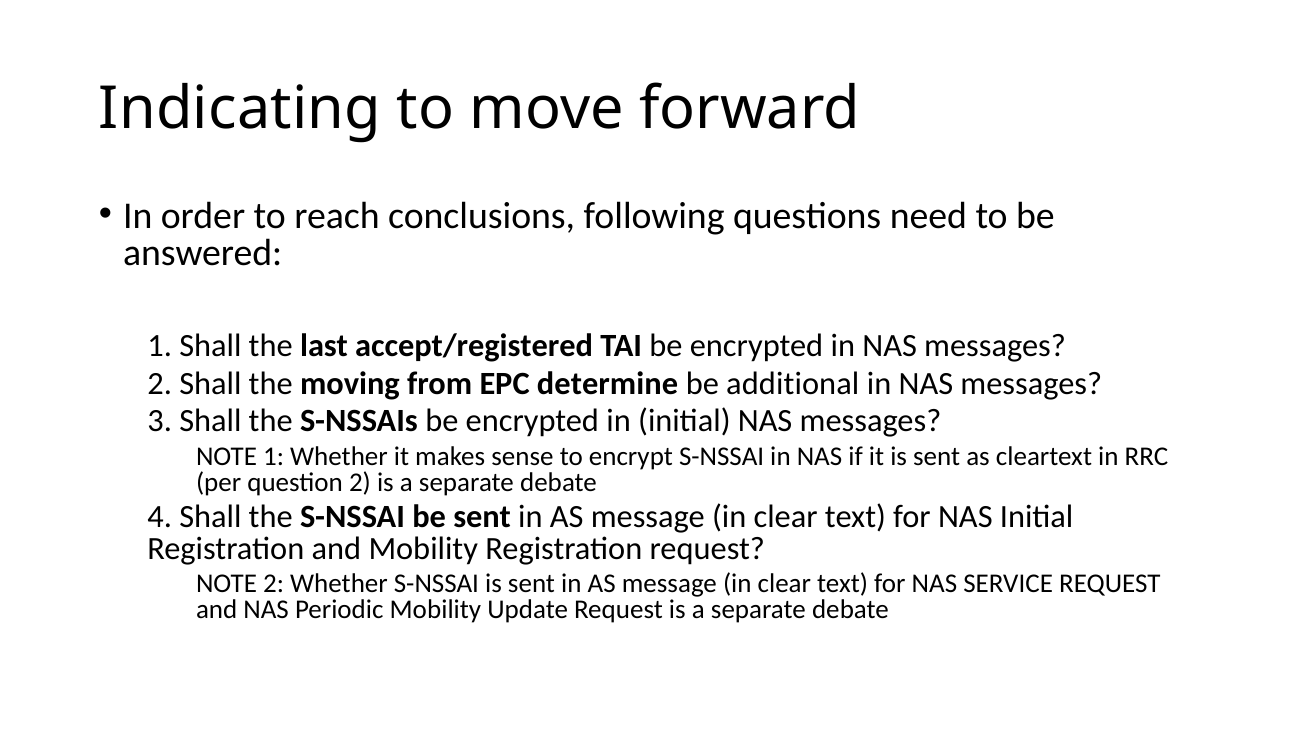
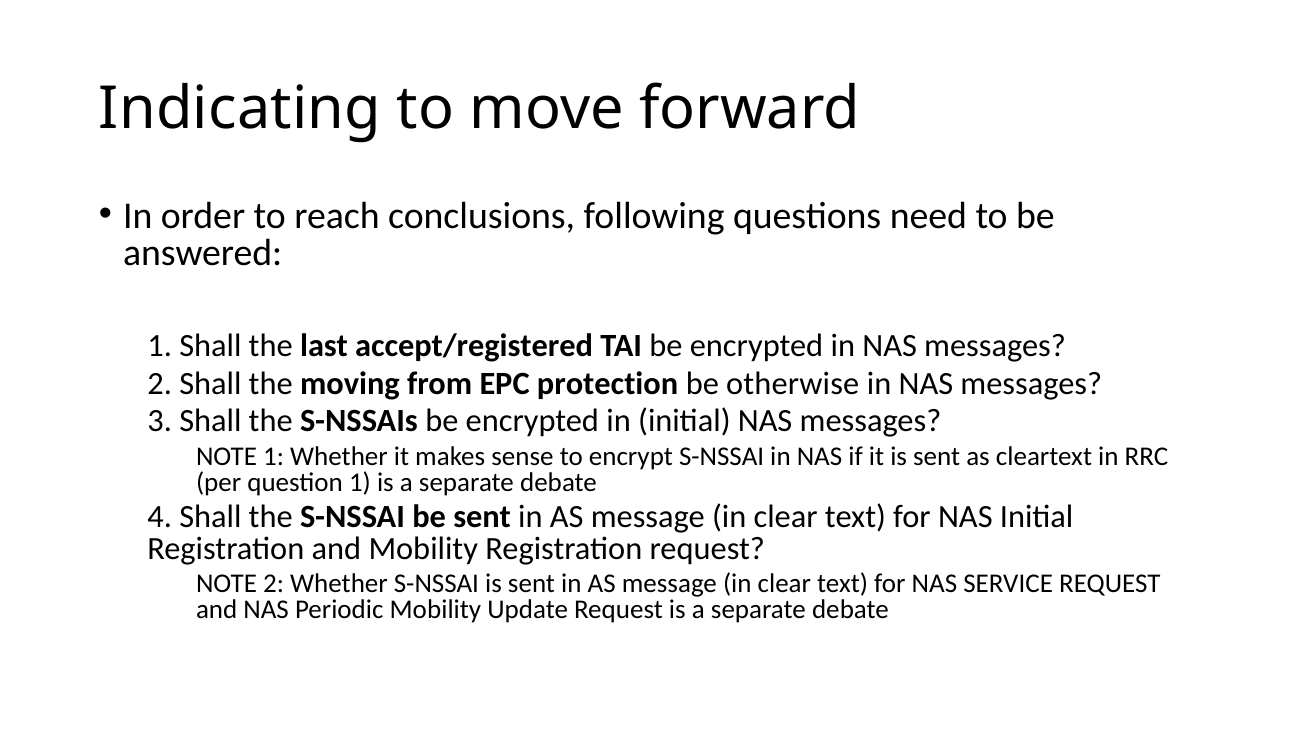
determine: determine -> protection (608, 383)
additional: additional -> otherwise (793, 383)
question 2: 2 -> 1 (360, 482)
